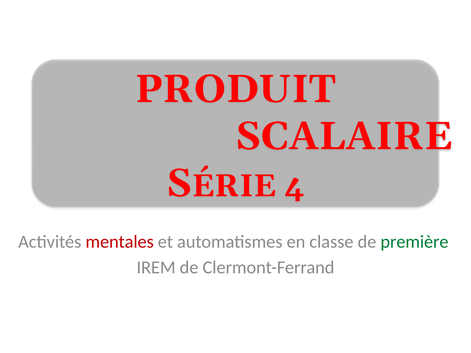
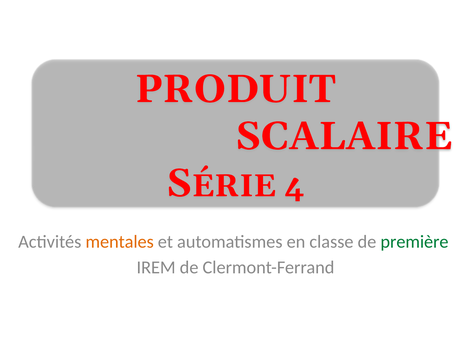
mentales colour: red -> orange (120, 242)
